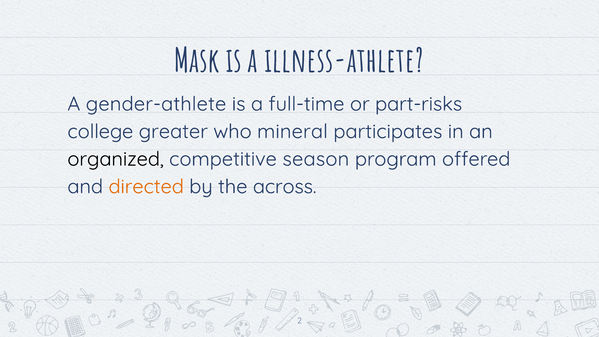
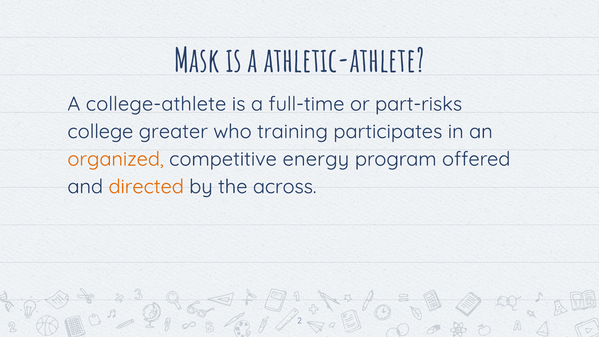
illness-athlete: illness-athlete -> athletic-athlete (344, 61)
gender-athlete: gender-athlete -> college-athlete (156, 104)
mineral: mineral -> training (293, 132)
organized colour: black -> orange (116, 159)
season: season -> energy (316, 159)
